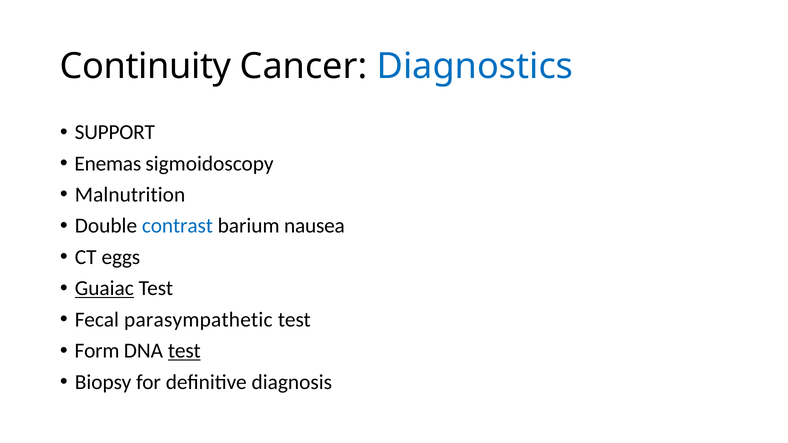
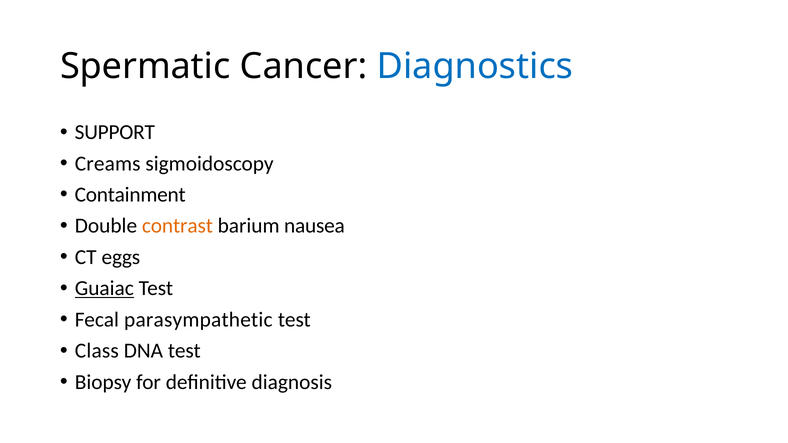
Continuity: Continuity -> Spermatic (145, 66)
Enemas: Enemas -> Creams (108, 164)
Malnutrition: Malnutrition -> Containment (130, 195)
contrast colour: blue -> orange (177, 226)
Form: Form -> Class (97, 351)
test underline: present -> none (184, 351)
